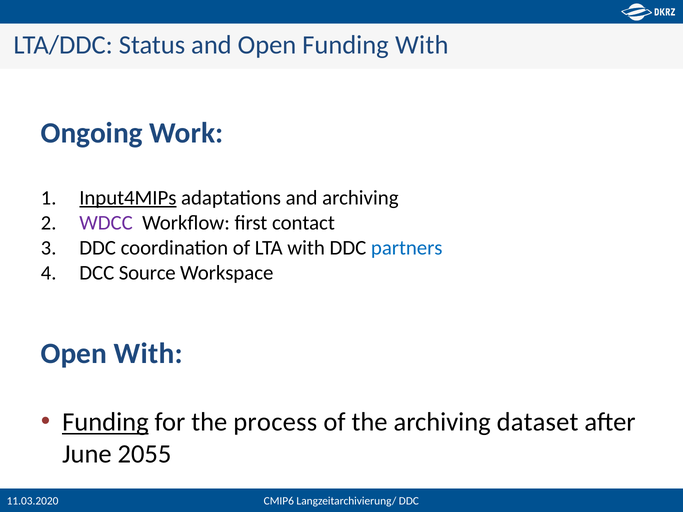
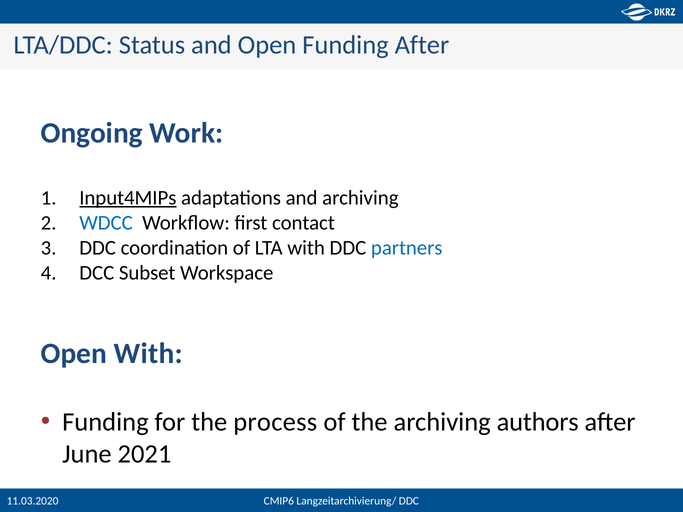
Funding With: With -> After (422, 45)
WDCC colour: purple -> blue (106, 223)
Source: Source -> Subset (147, 273)
Funding underline: present -> none (105, 422)
dataset: dataset -> authors (538, 422)
2055: 2055 -> 2021 (144, 454)
